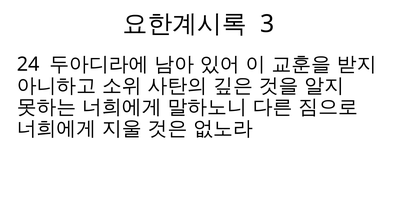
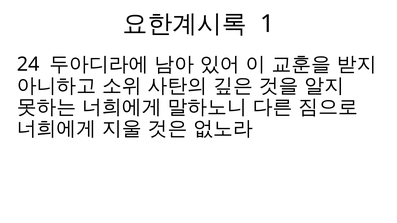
3: 3 -> 1 (267, 24)
